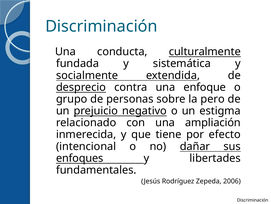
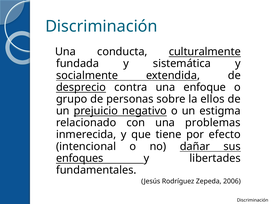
pero: pero -> ellos (213, 99)
ampliación: ampliación -> problemas (213, 122)
